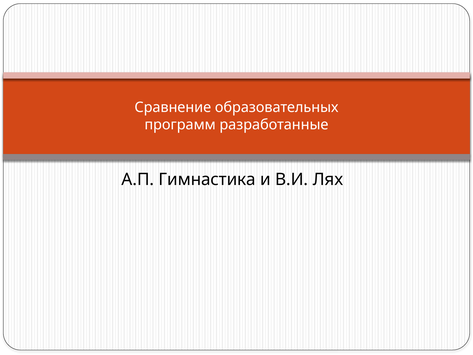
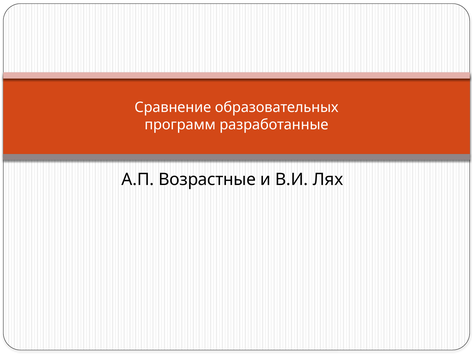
Гимнастика: Гимнастика -> Возрастные (207, 179)
